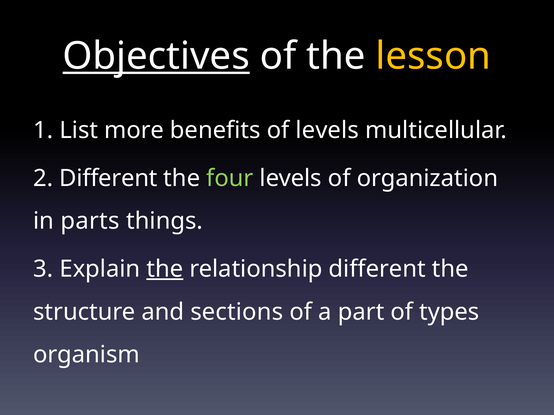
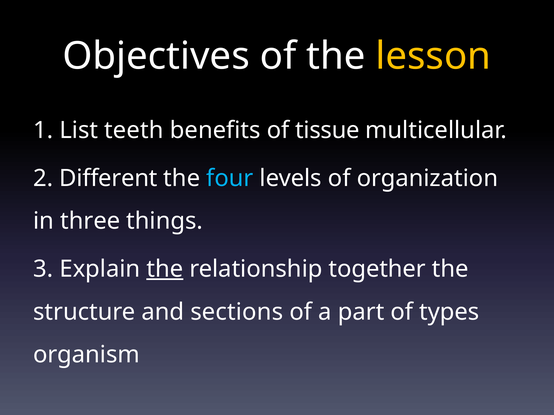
Objectives underline: present -> none (156, 56)
more: more -> teeth (134, 131)
of levels: levels -> tissue (327, 131)
four colour: light green -> light blue (230, 178)
parts: parts -> three (90, 221)
relationship different: different -> together (377, 269)
